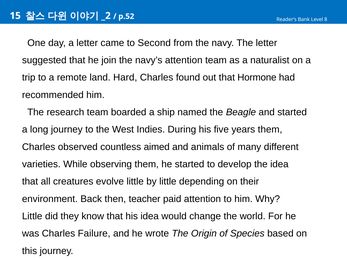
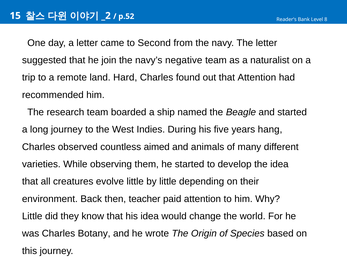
navy’s attention: attention -> negative (184, 60)
that Hormone: Hormone -> Attention (257, 78)
years them: them -> hang (270, 130)
Failure: Failure -> Botany (94, 234)
